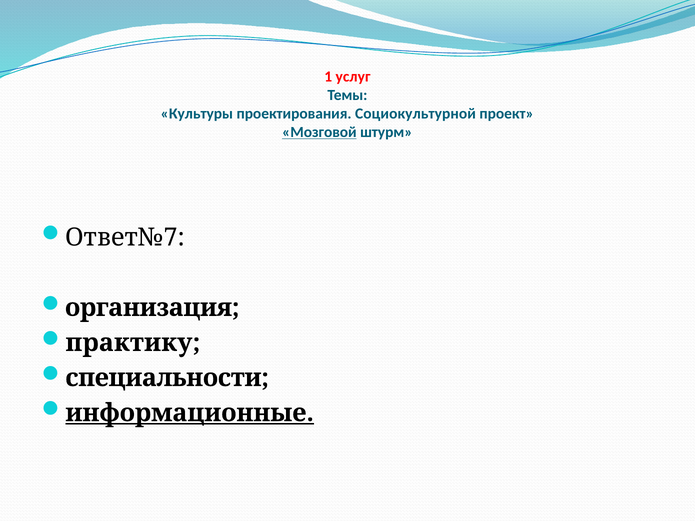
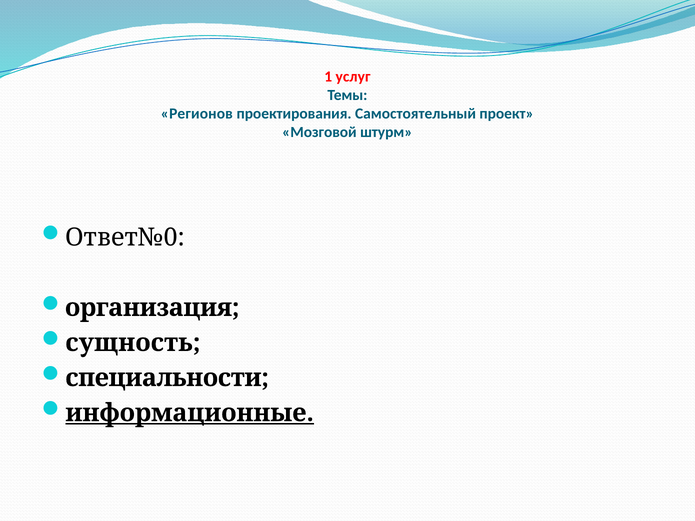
Культуры: Культуры -> Регионов (197, 114)
Социокультурной: Социокультурной -> Самостоятельный (416, 114)
Мозговой underline: present -> none (319, 132)
Ответ№7: Ответ№7 -> Ответ№0 (125, 238)
практику: практику -> сущность (133, 343)
